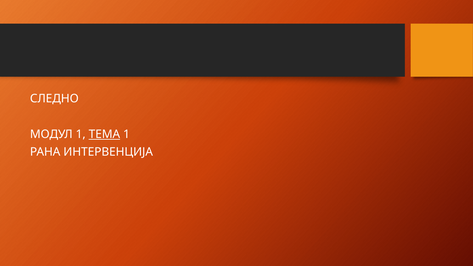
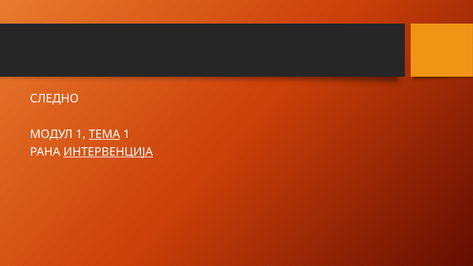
ИНТЕРВЕНЦИЈА underline: none -> present (108, 152)
